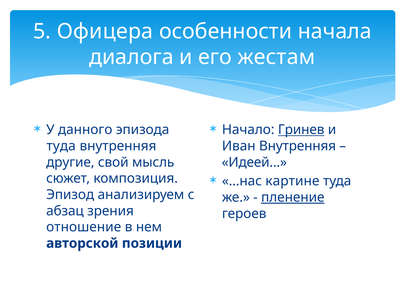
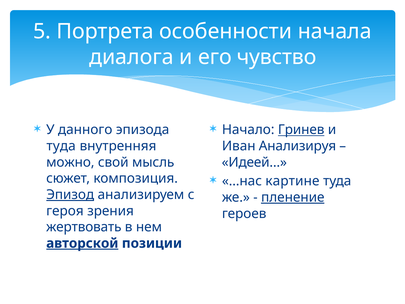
Офицера: Офицера -> Портрета (105, 31)
жестам: жестам -> чувство (277, 57)
Иван Внутренняя: Внутренняя -> Анализируя (298, 146)
другие: другие -> можно (70, 162)
Эпизод underline: none -> present (70, 195)
абзац: абзац -> героя (65, 211)
отношение: отношение -> жертвовать (84, 227)
авторской underline: none -> present (82, 243)
